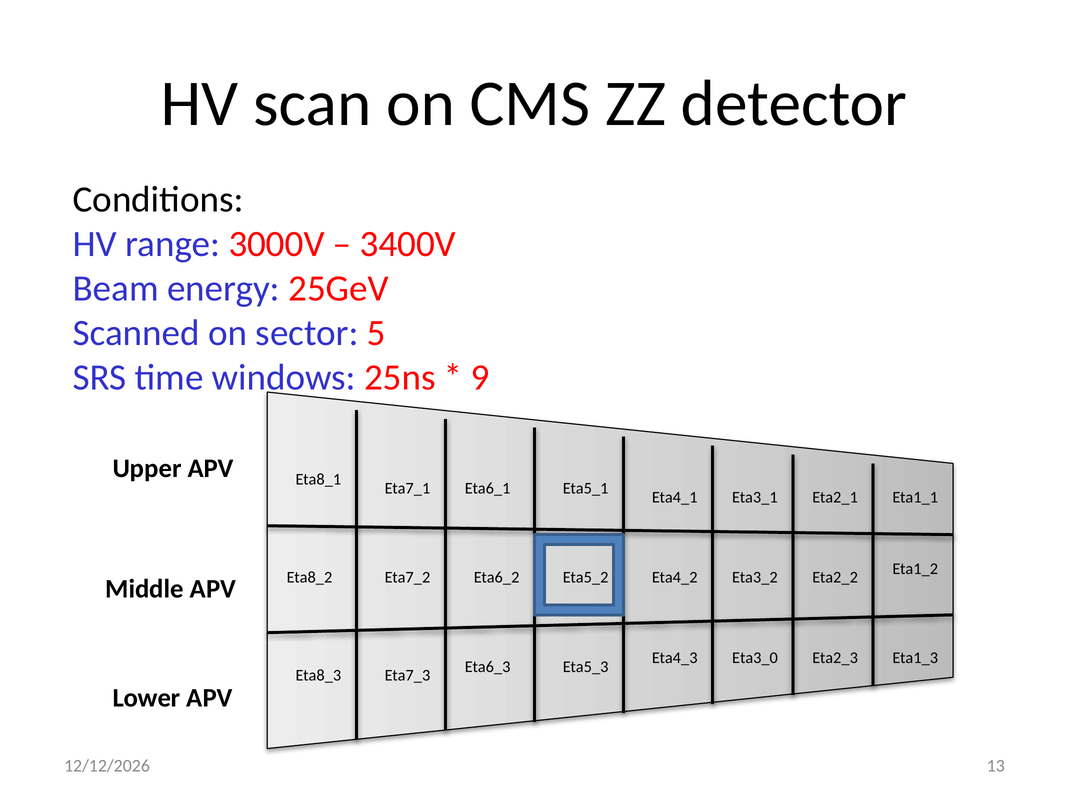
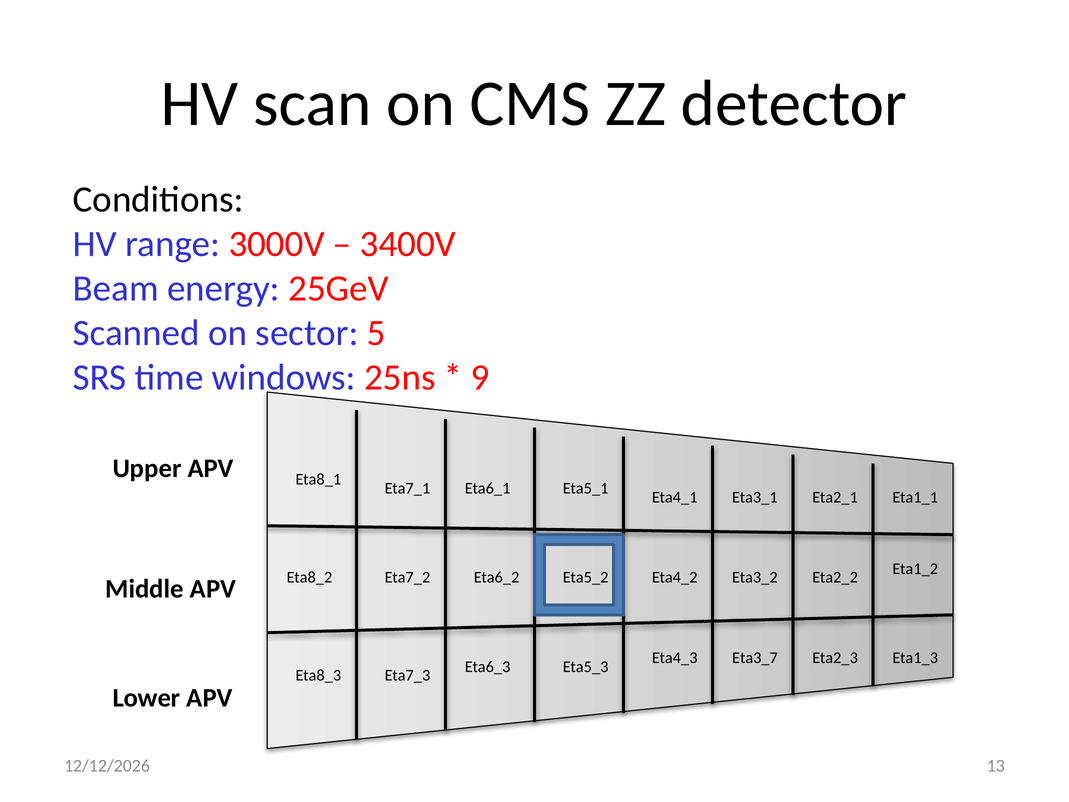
Eta3_0: Eta3_0 -> Eta3_7 (755, 658)
